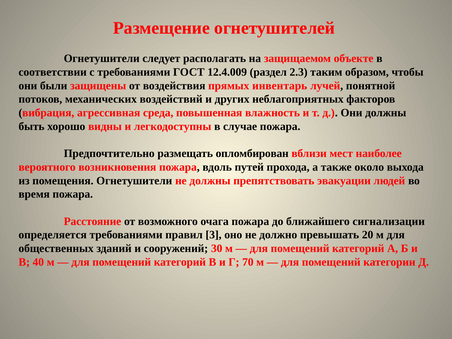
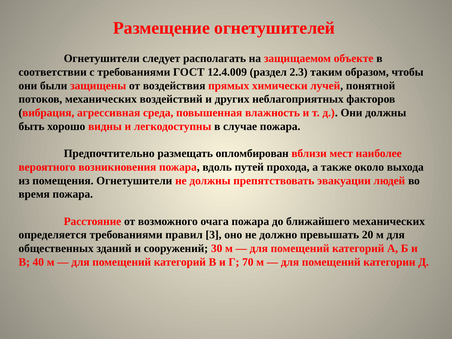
инвентарь: инвентарь -> химически (280, 86)
ближайшего сигнализации: сигнализации -> механических (389, 221)
